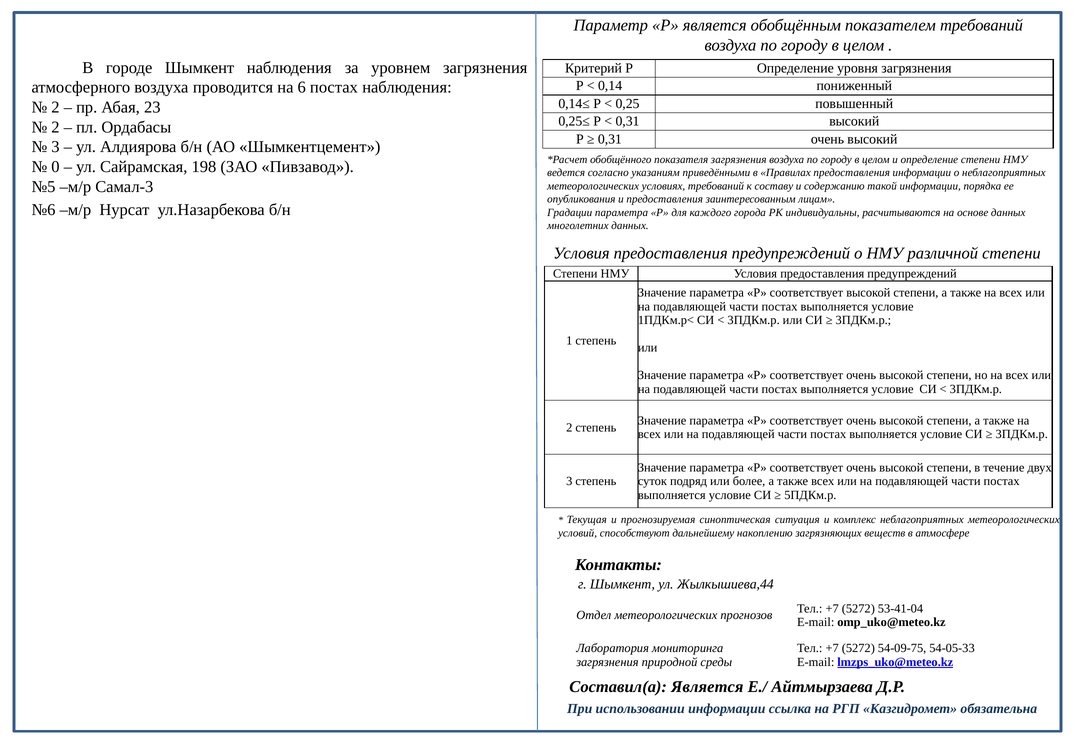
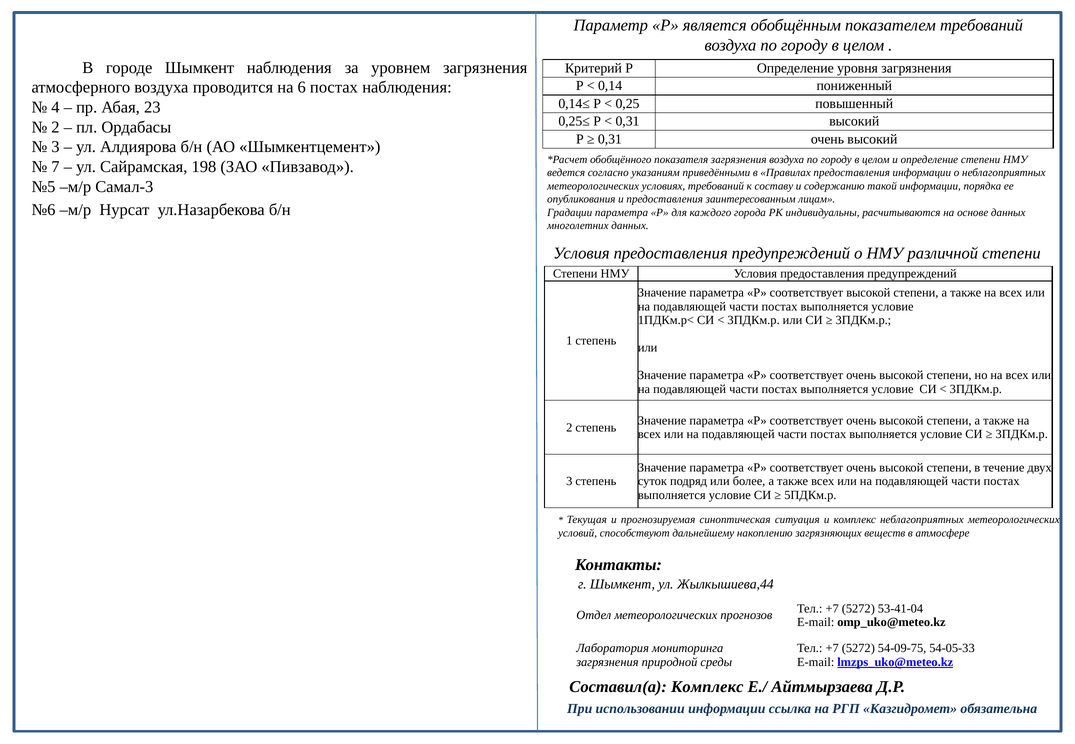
2: 2 -> 4 (56, 107)
0: 0 -> 7 (56, 167)
Составил(а Является: Является -> Комплекс (707, 687)
